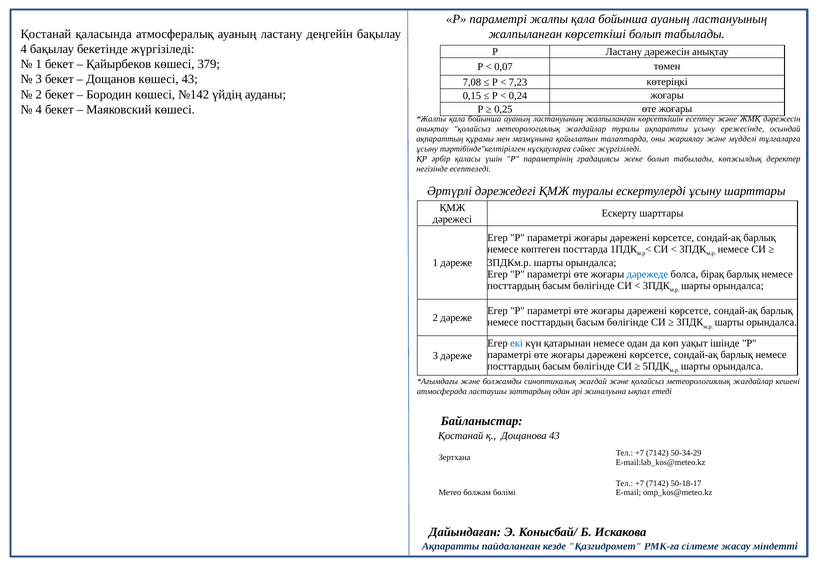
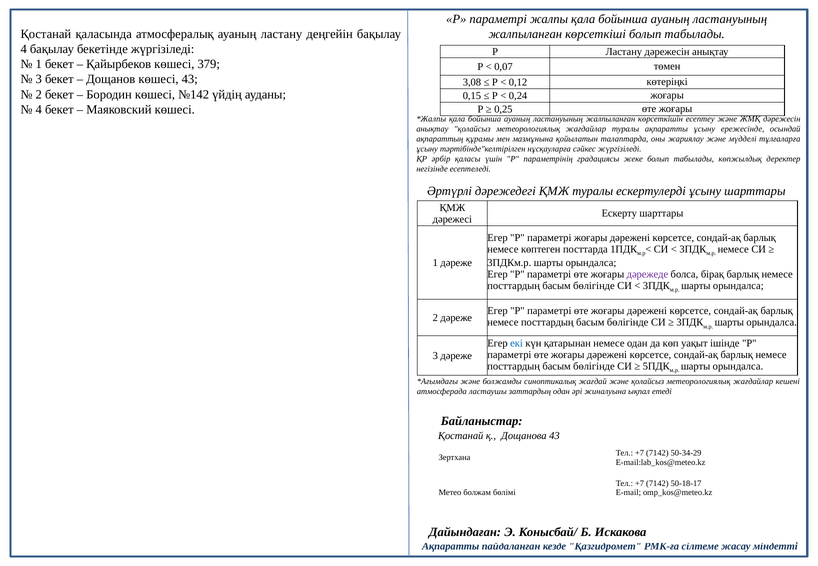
7,08: 7,08 -> 3,08 (472, 82)
7,23: 7,23 -> 0,12 (518, 82)
дәрежеде colour: blue -> purple (647, 274)
